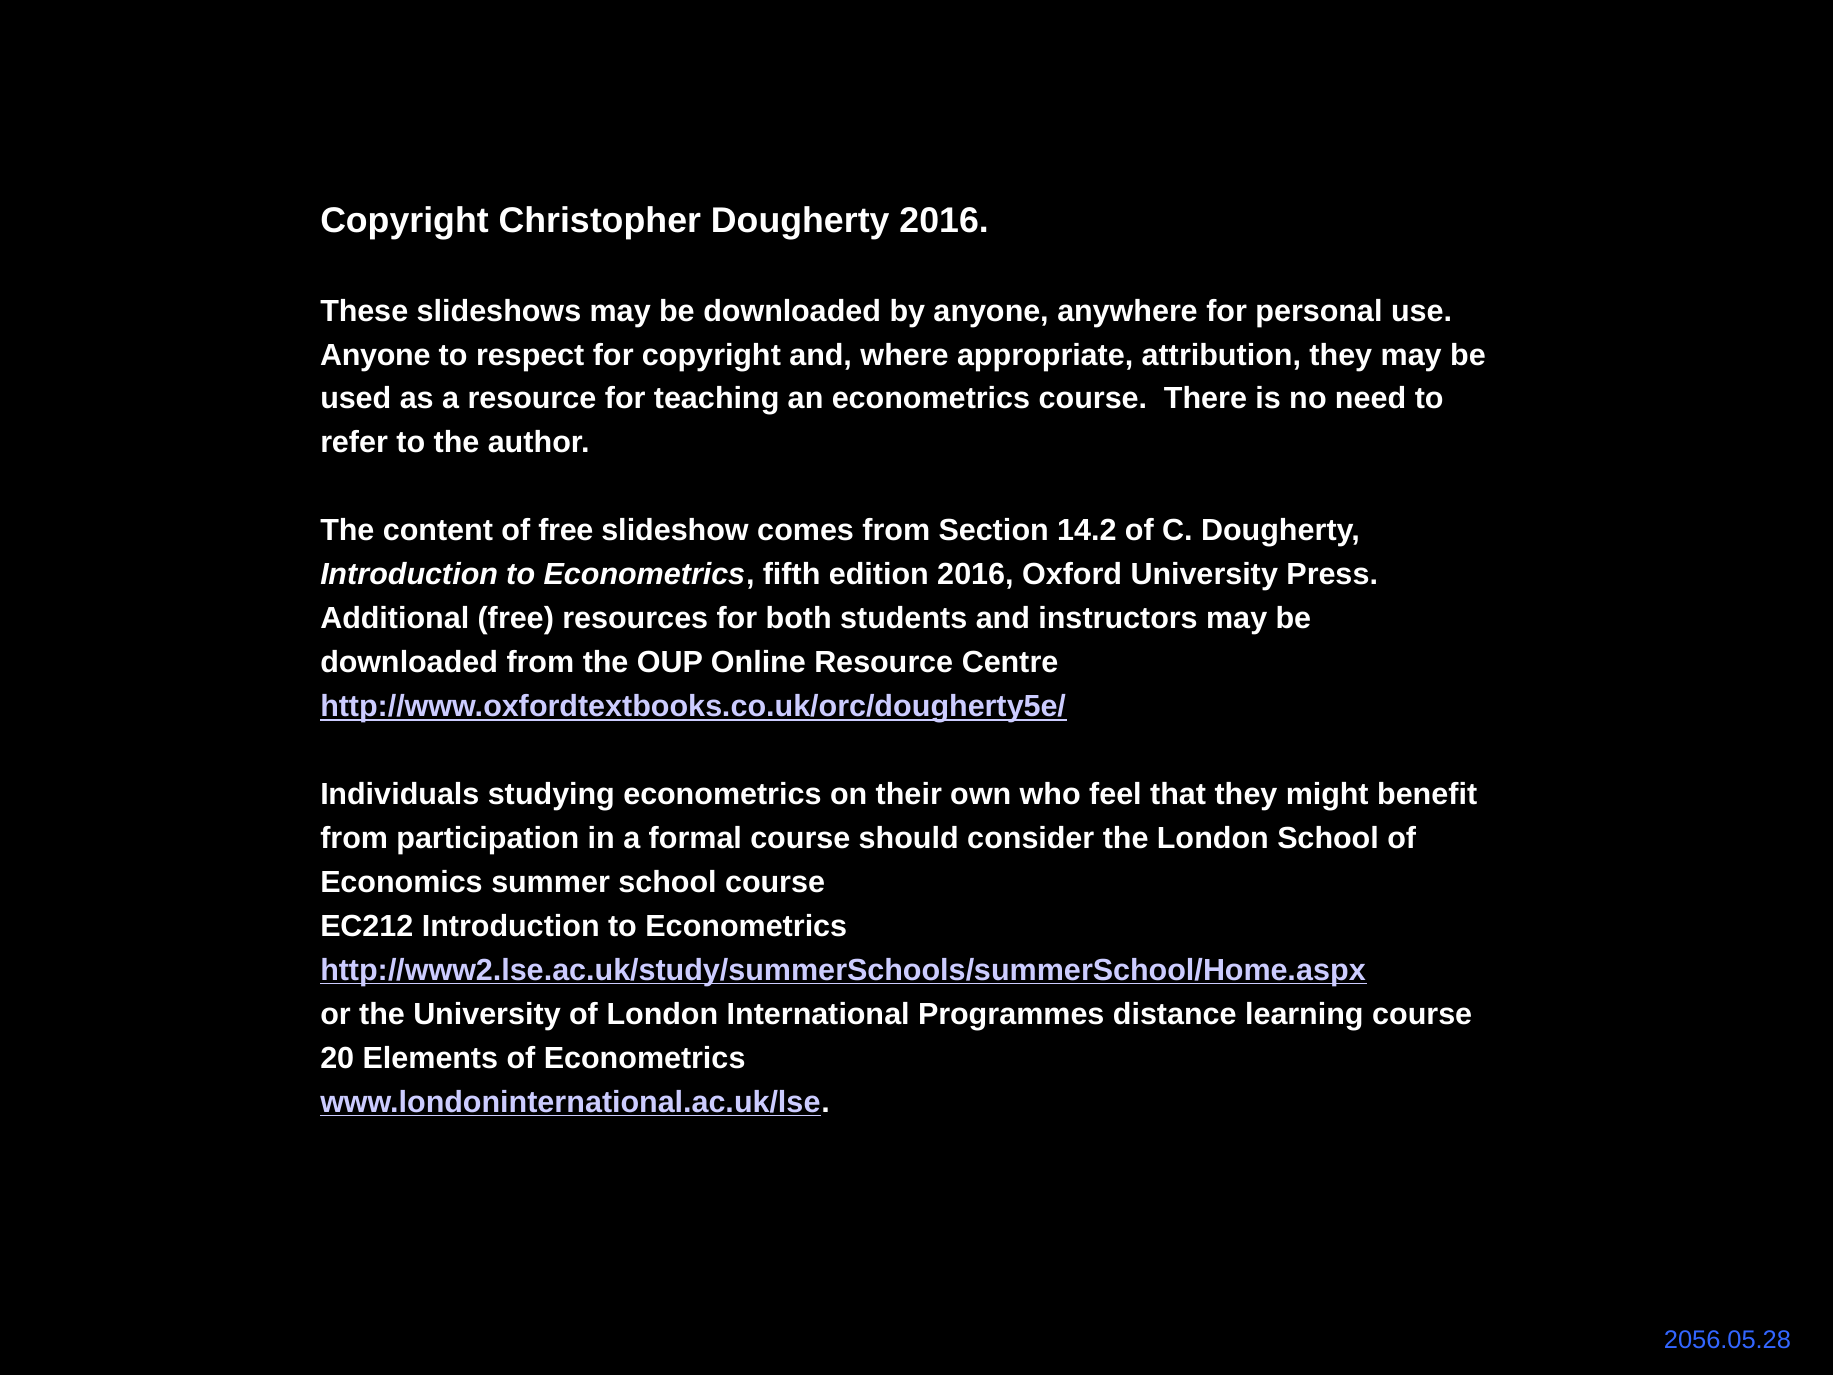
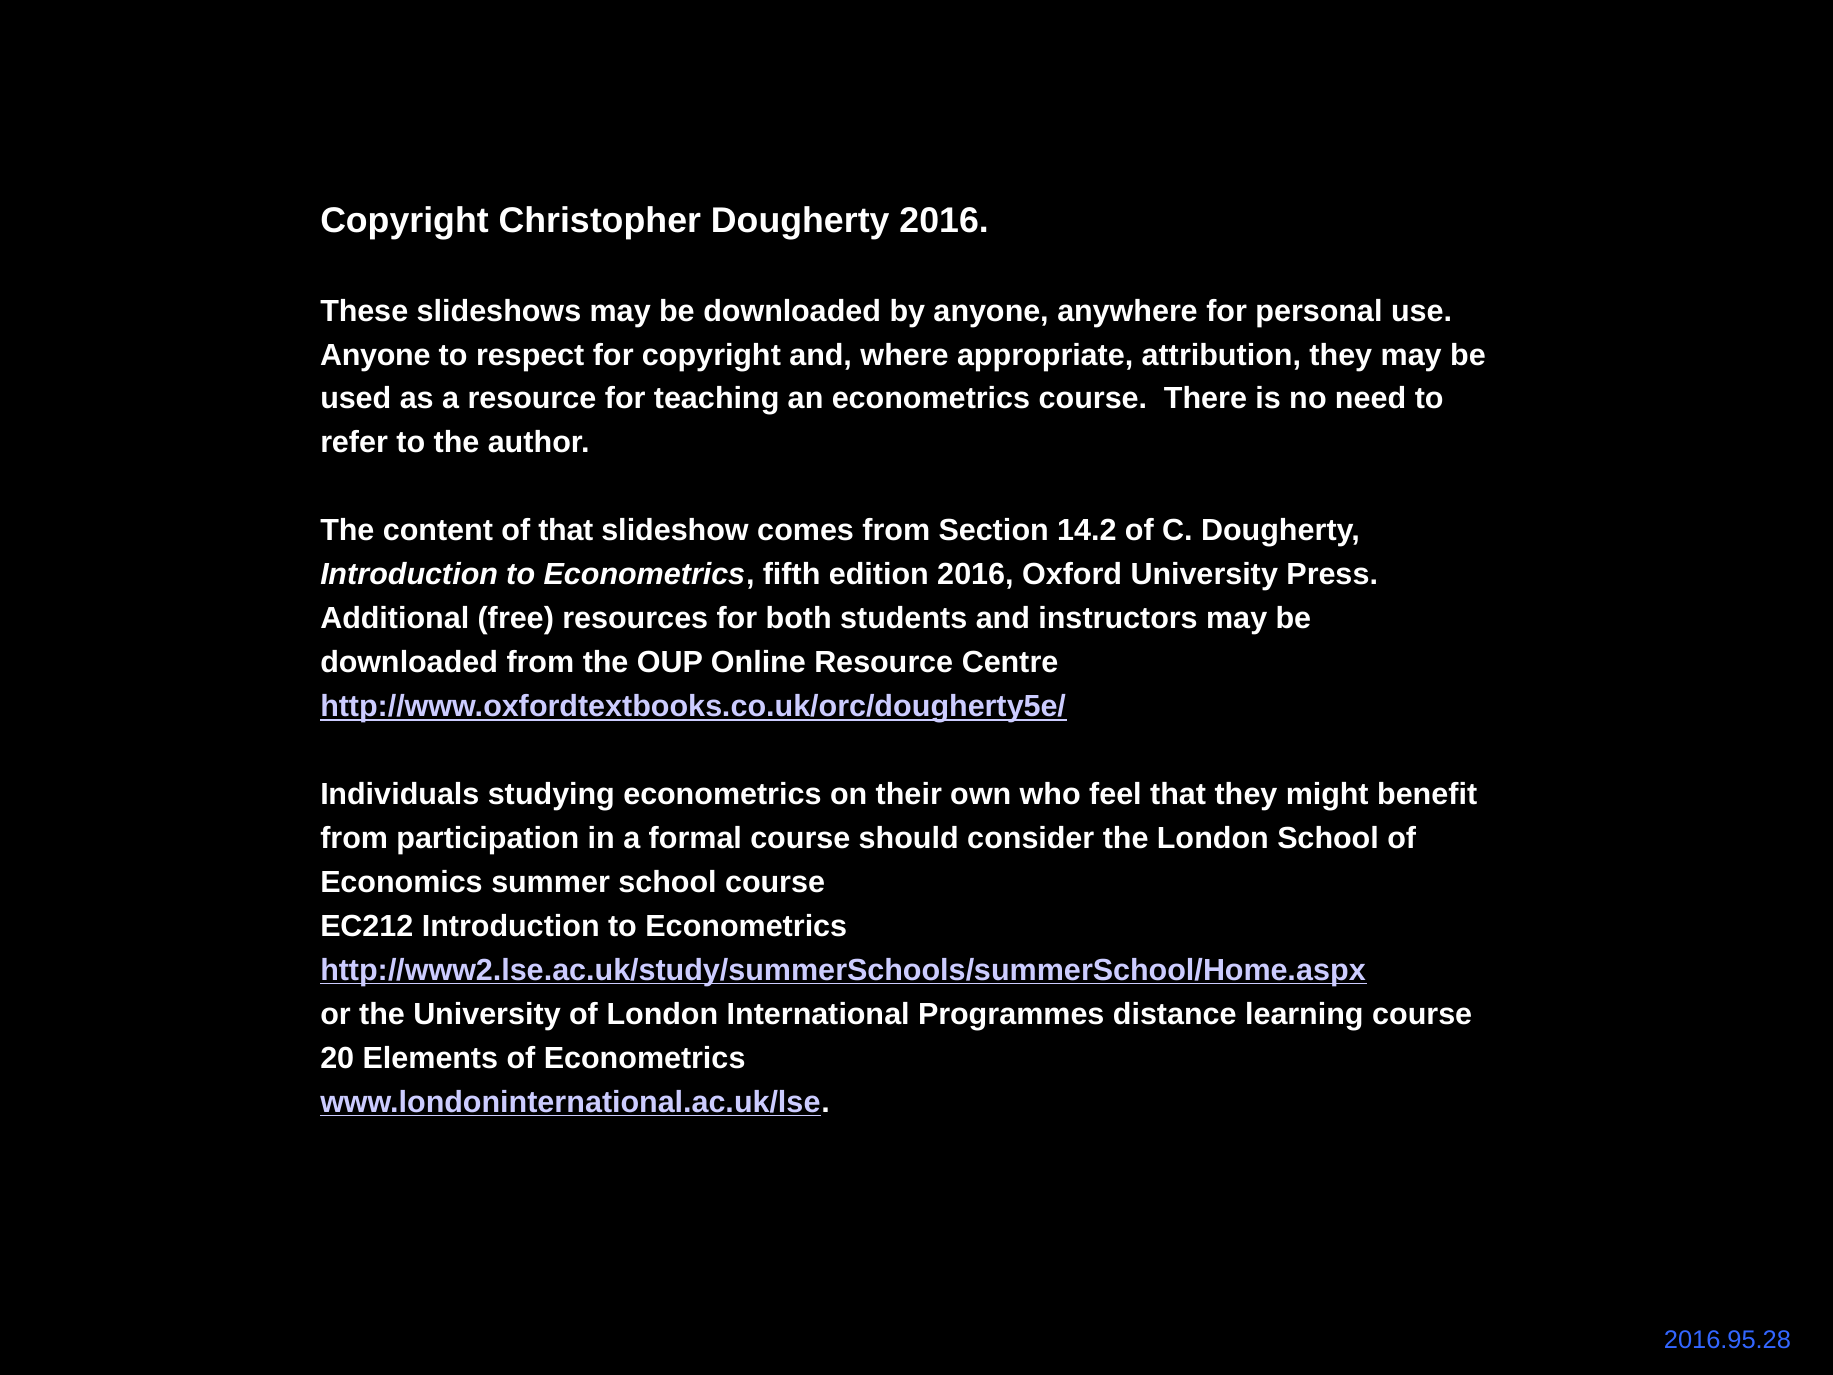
of free: free -> that (566, 531)
2056.05.28: 2056.05.28 -> 2016.95.28 (1727, 1340)
